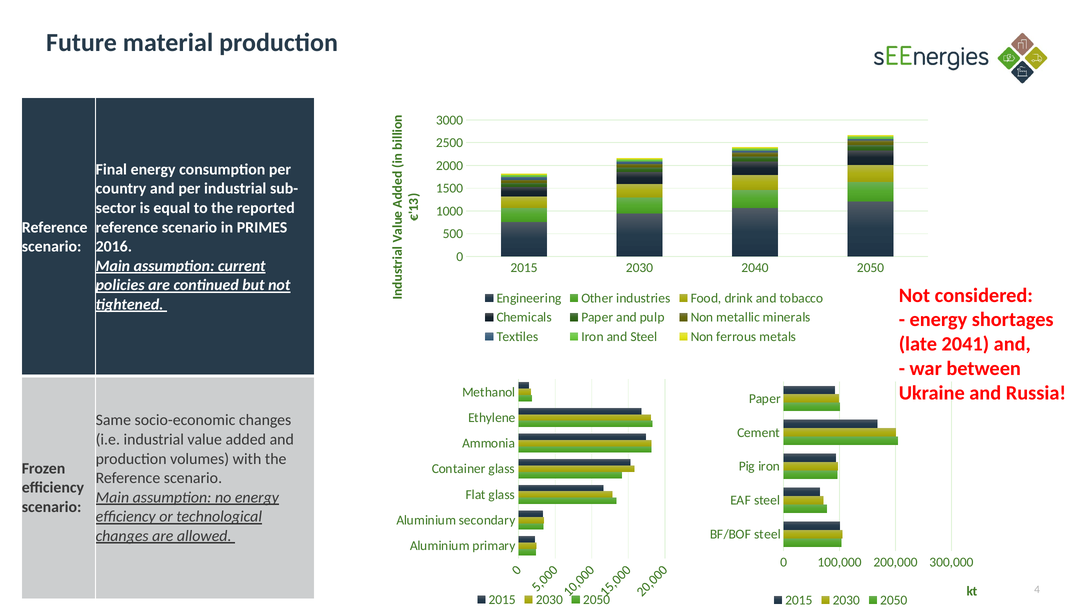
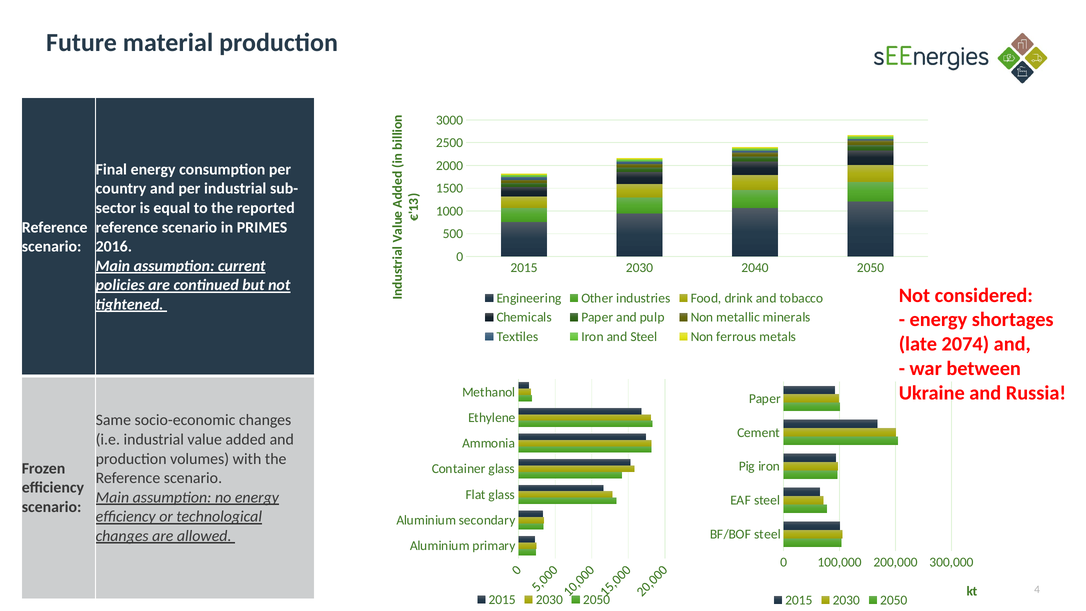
2041: 2041 -> 2074 (965, 344)
